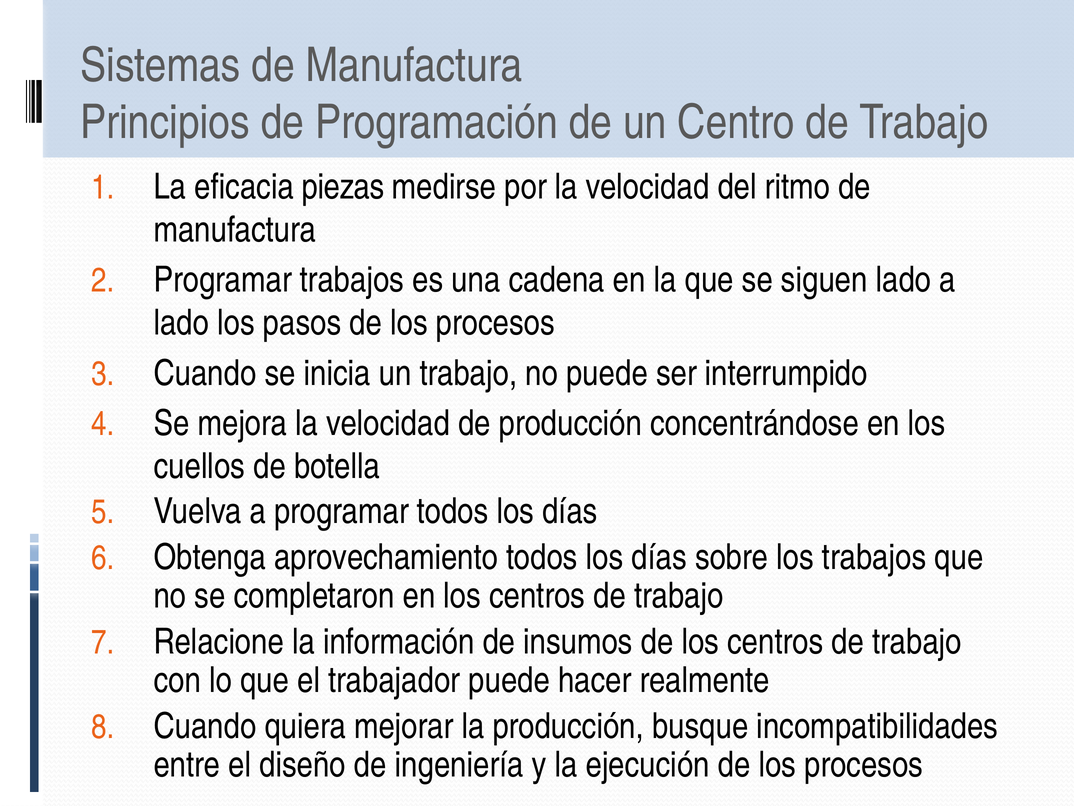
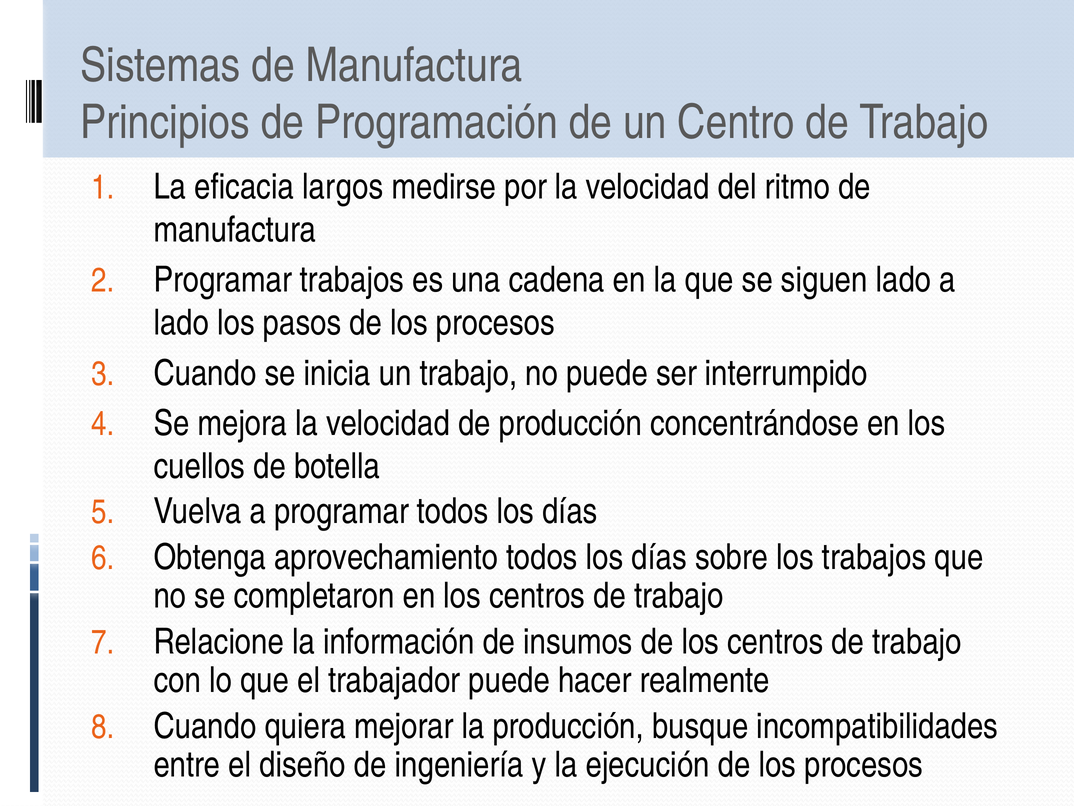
piezas: piezas -> largos (343, 187)
